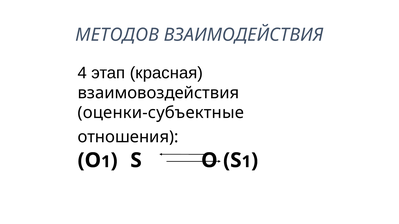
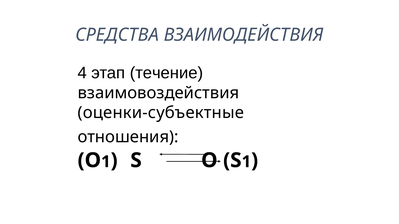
МЕТОДОВ: МЕТОДОВ -> СРЕДСТВА (117, 35)
красная: красная -> течение (166, 73)
